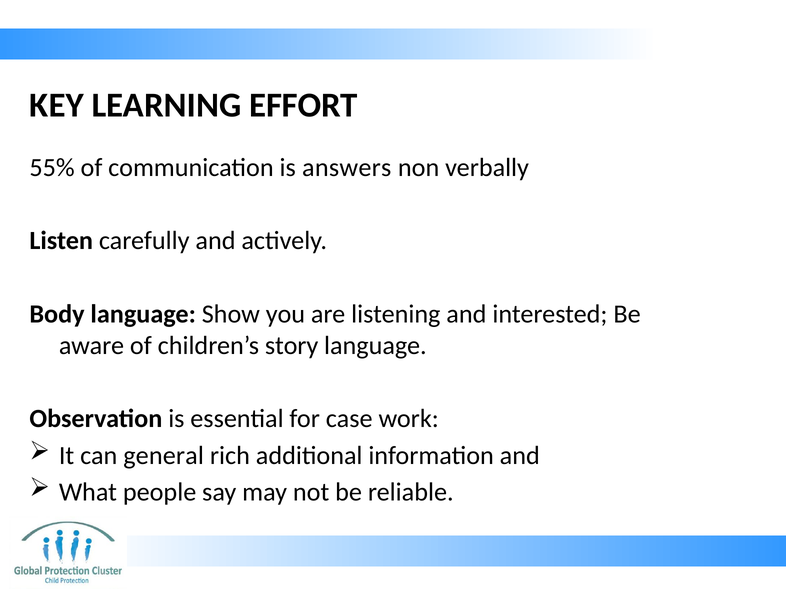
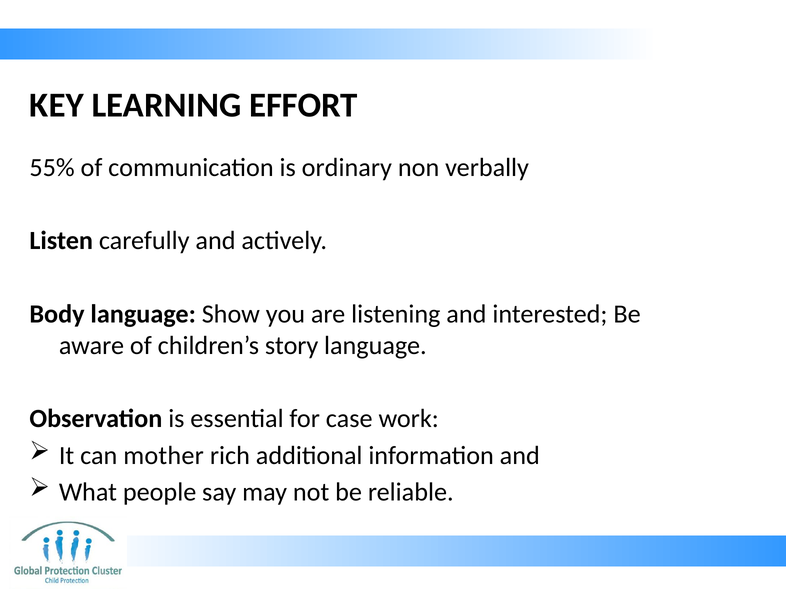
answers: answers -> ordinary (347, 168)
general: general -> mother (164, 456)
